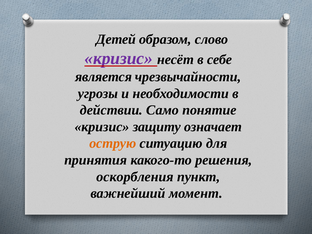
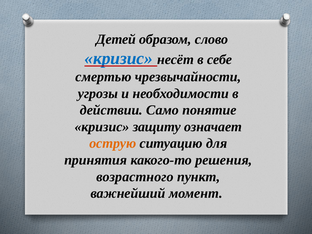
кризис colour: purple -> blue (119, 58)
является: является -> смертью (103, 77)
оскорбления: оскорбления -> возрастного (135, 177)
